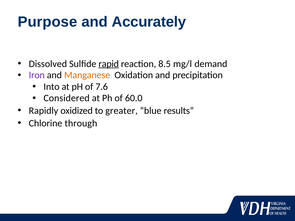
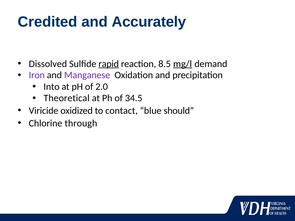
Purpose: Purpose -> Credited (48, 22)
mg/l underline: none -> present (183, 64)
Manganese colour: orange -> purple (87, 75)
7.6: 7.6 -> 2.0 (102, 87)
Considered: Considered -> Theoretical (67, 98)
60.0: 60.0 -> 34.5 (134, 98)
Rapidly: Rapidly -> Viricide (44, 111)
greater: greater -> contact (122, 111)
results: results -> should (179, 111)
